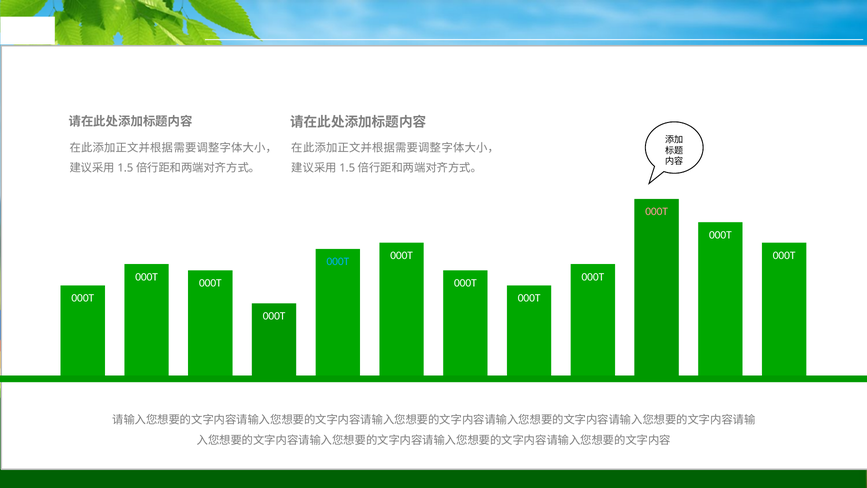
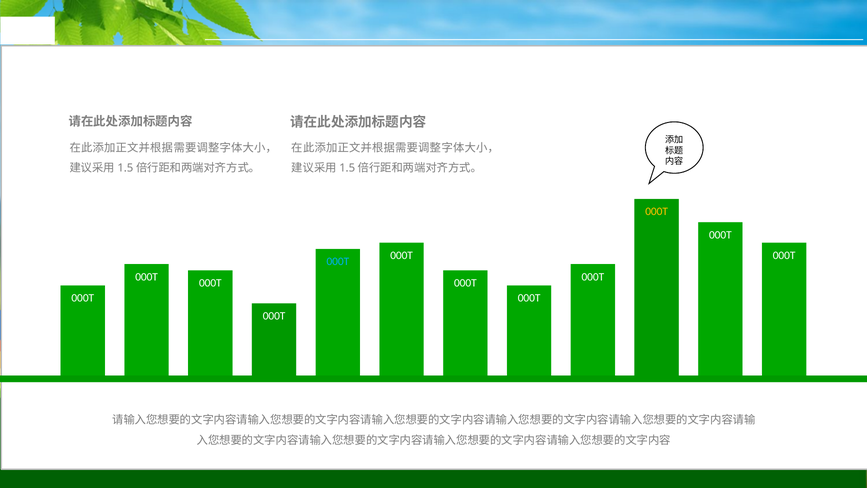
000T colour: pink -> yellow (657, 211)
